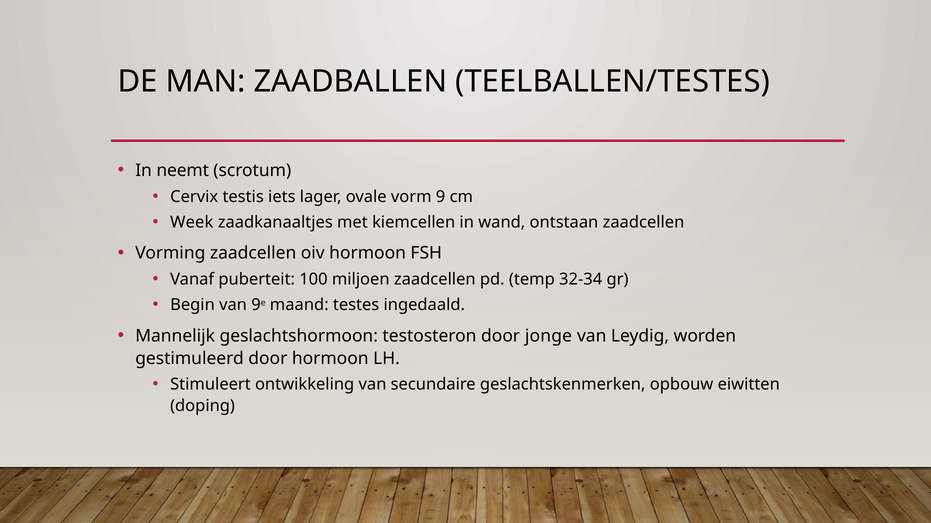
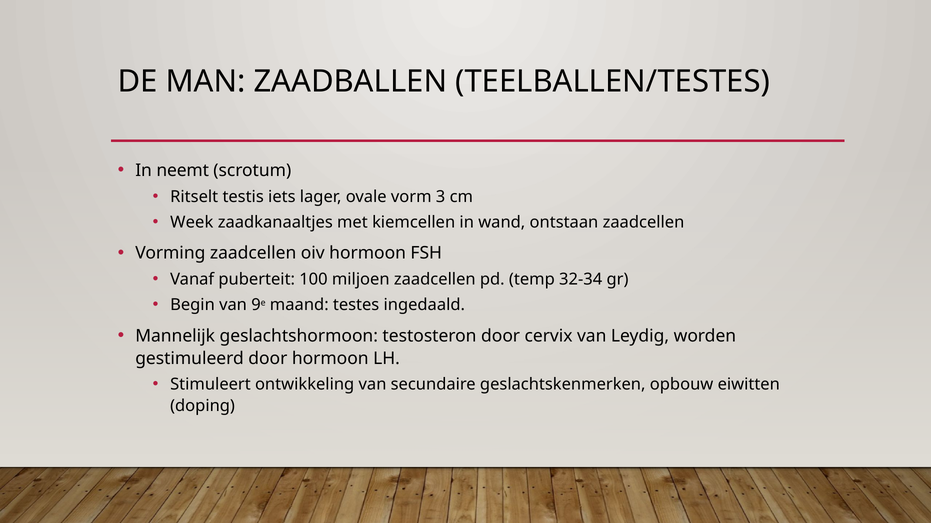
Cervix: Cervix -> Ritselt (194, 197)
9: 9 -> 3 (441, 197)
jonge: jonge -> cervix (549, 336)
